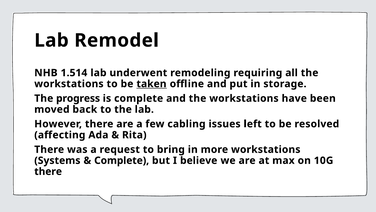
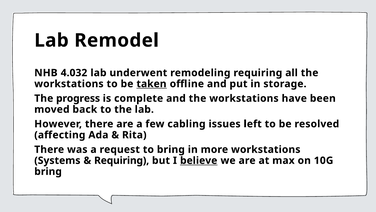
1.514: 1.514 -> 4.032 (74, 73)
Complete: Complete -> Requiring (122, 160)
believe underline: none -> present (199, 160)
there: there -> bring (48, 171)
